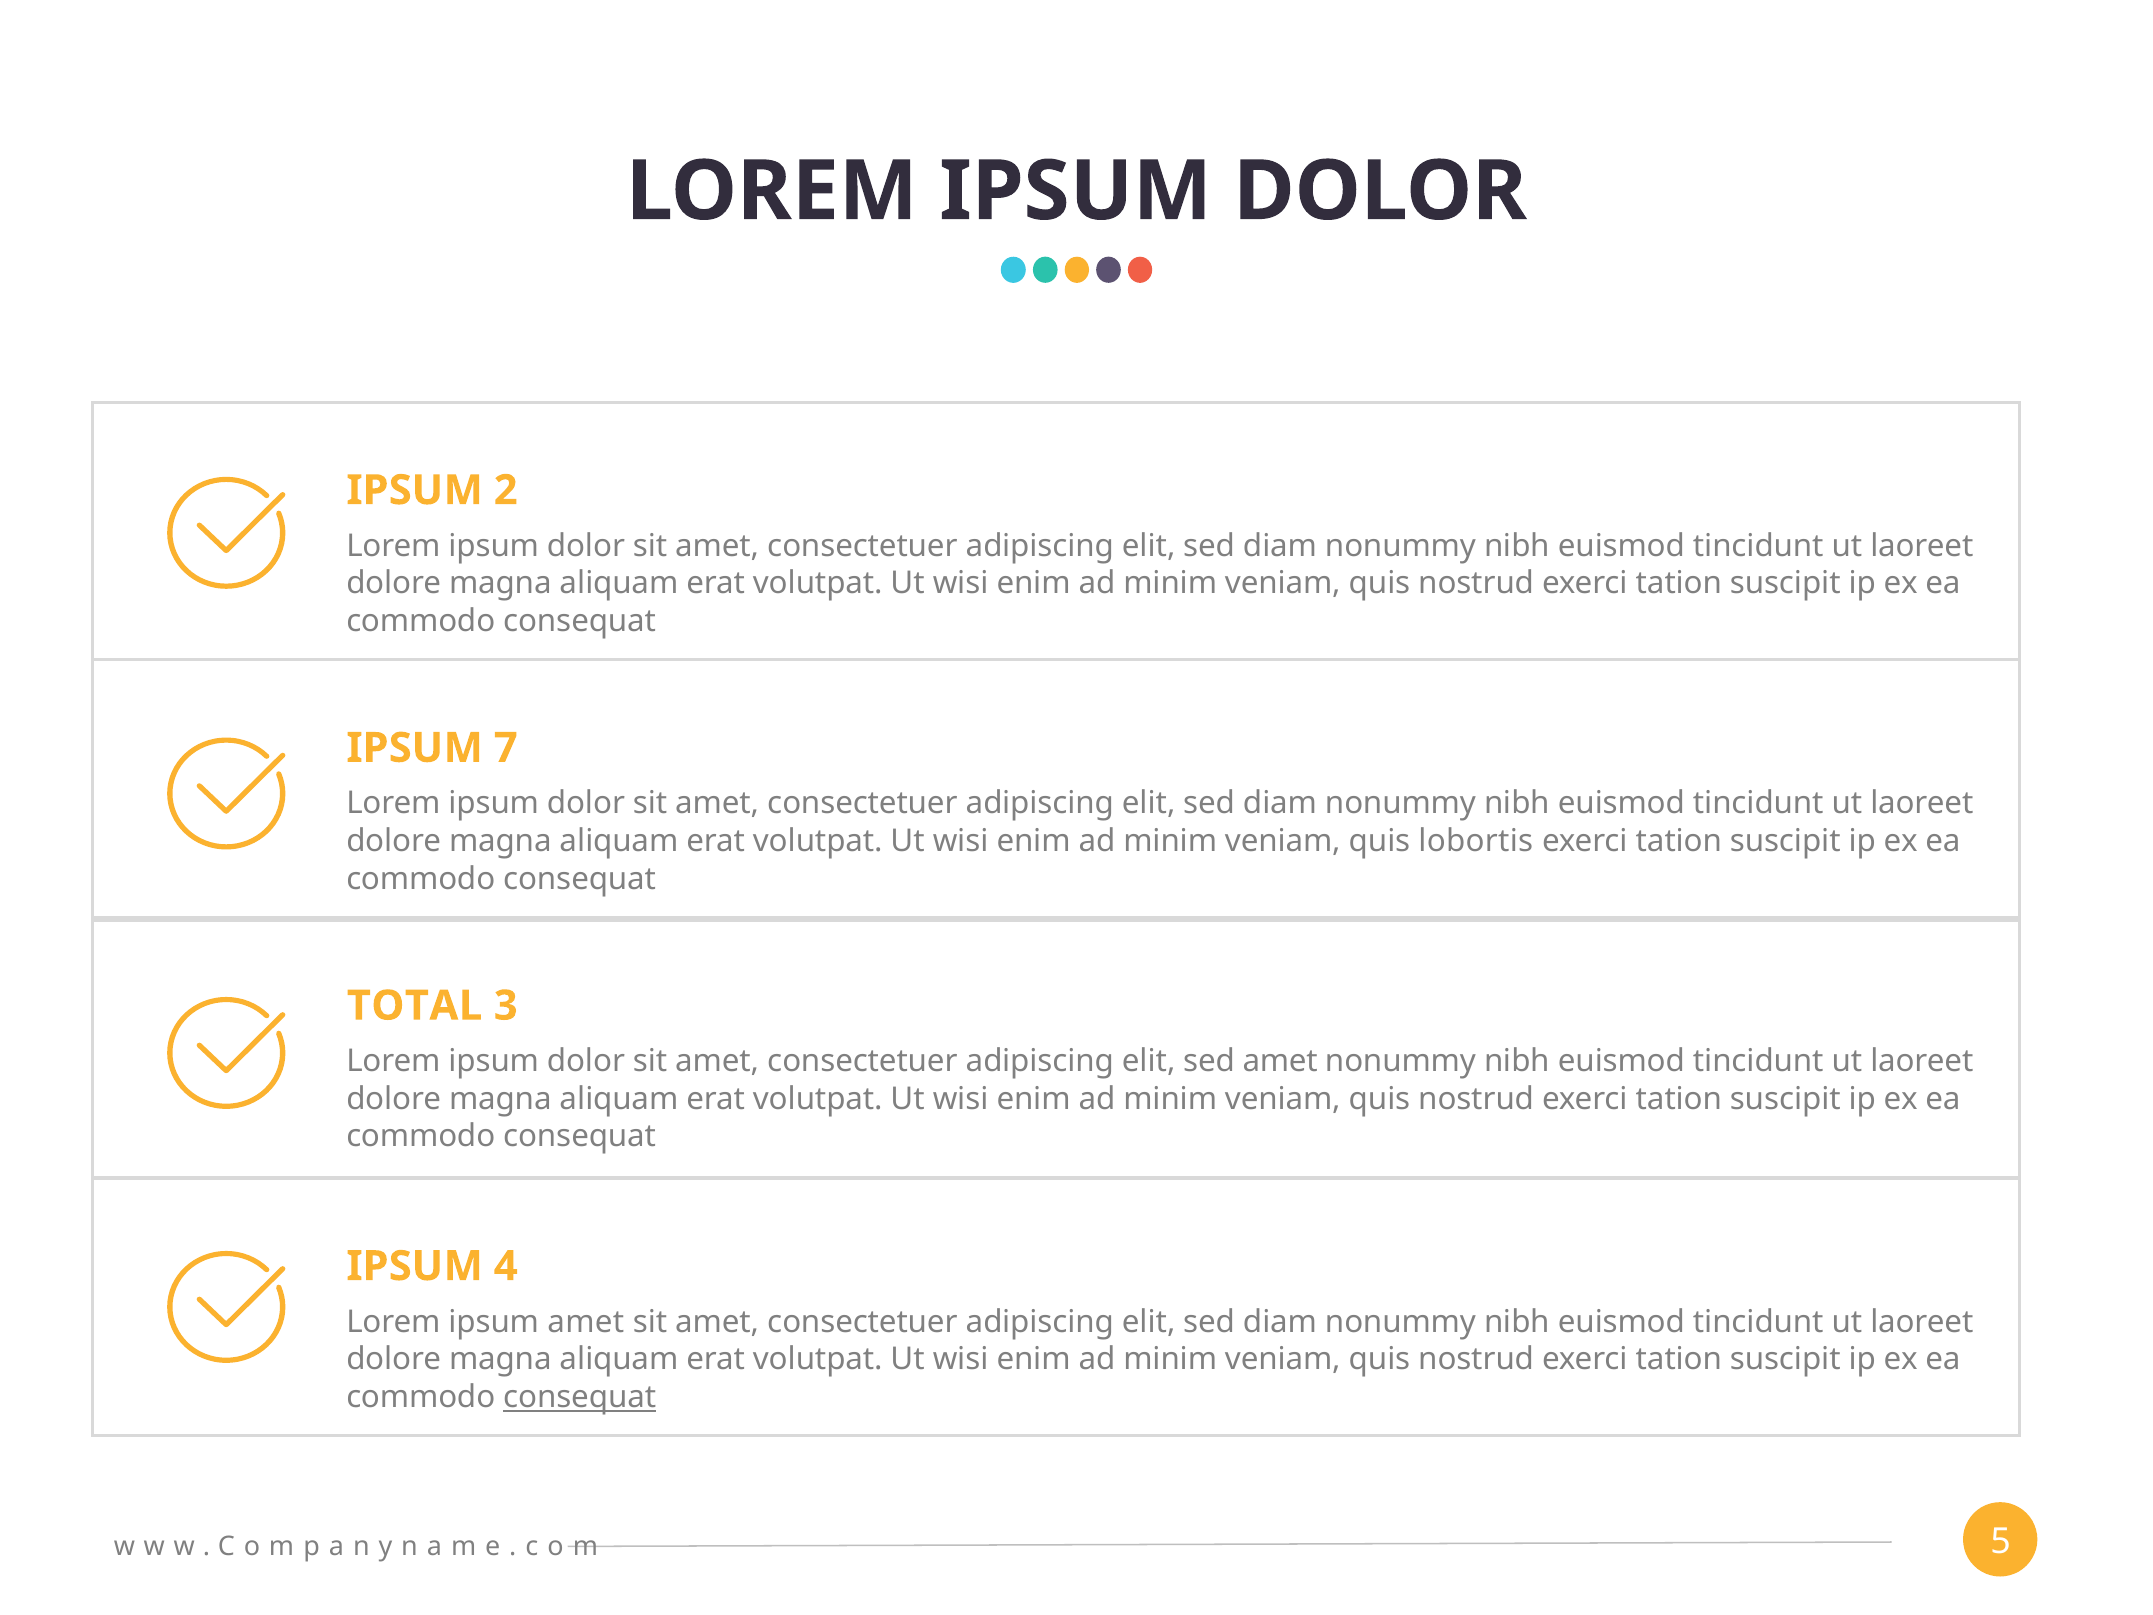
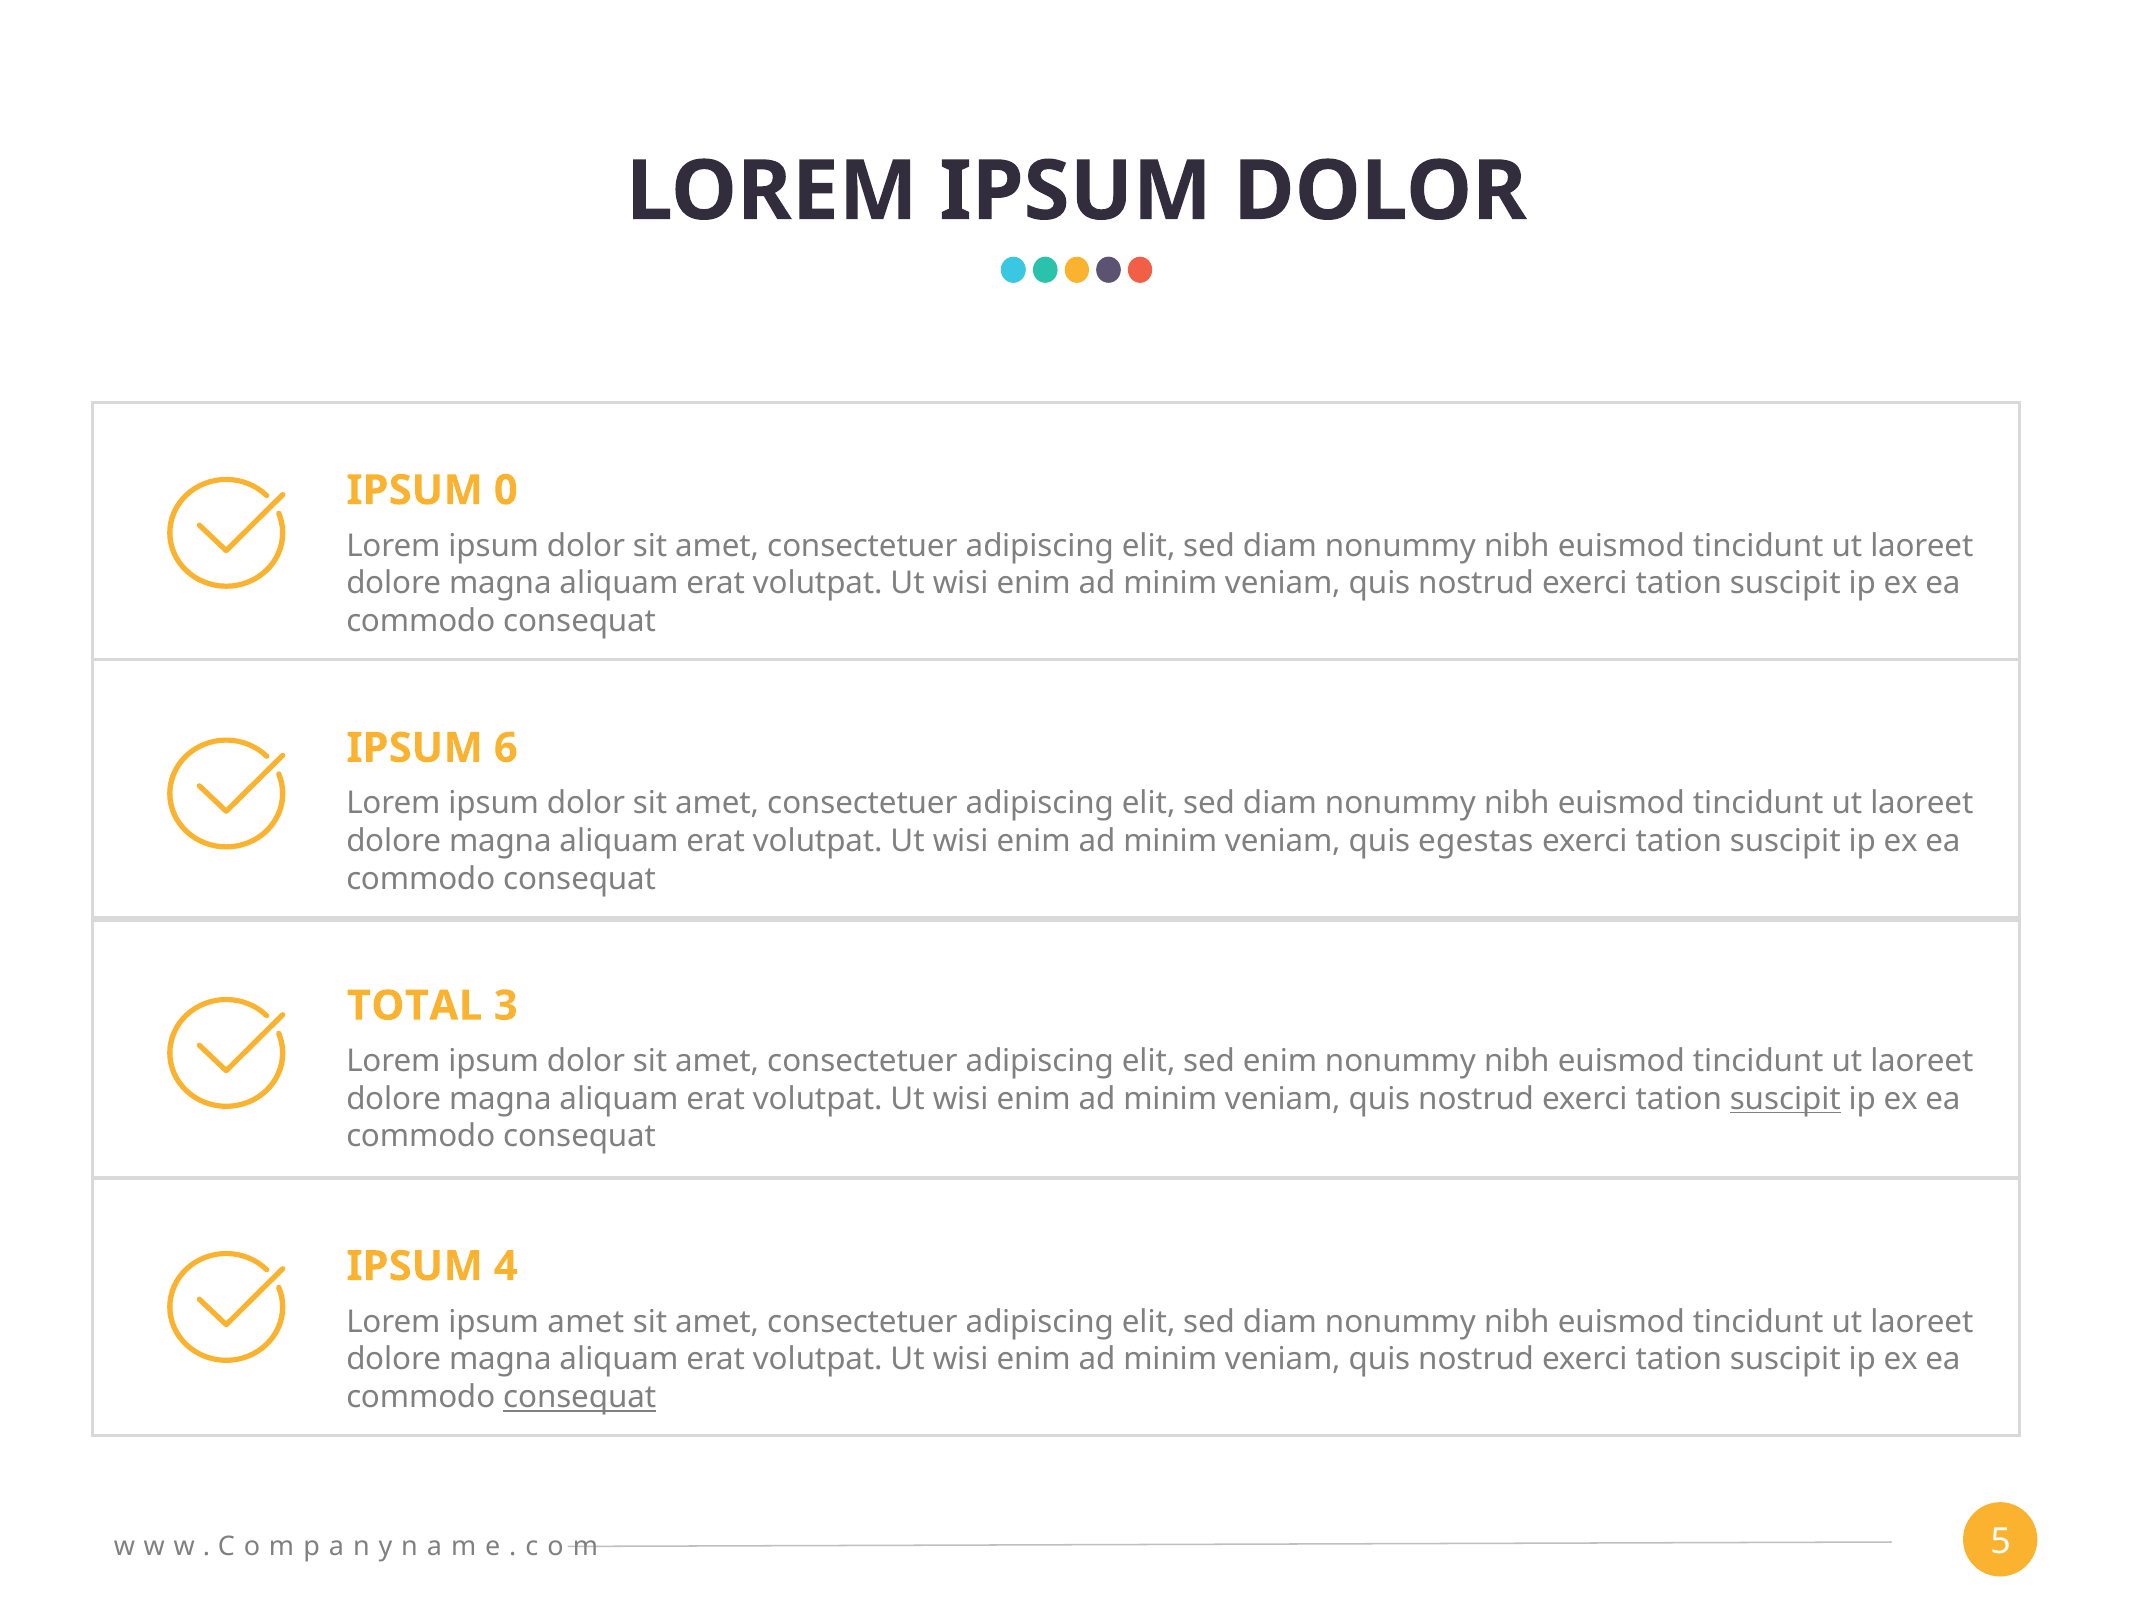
2: 2 -> 0 (506, 490)
7: 7 -> 6 (506, 748)
lobortis: lobortis -> egestas (1476, 841)
sed amet: amet -> enim (1280, 1061)
suscipit underline: none -> present (1785, 1099)
